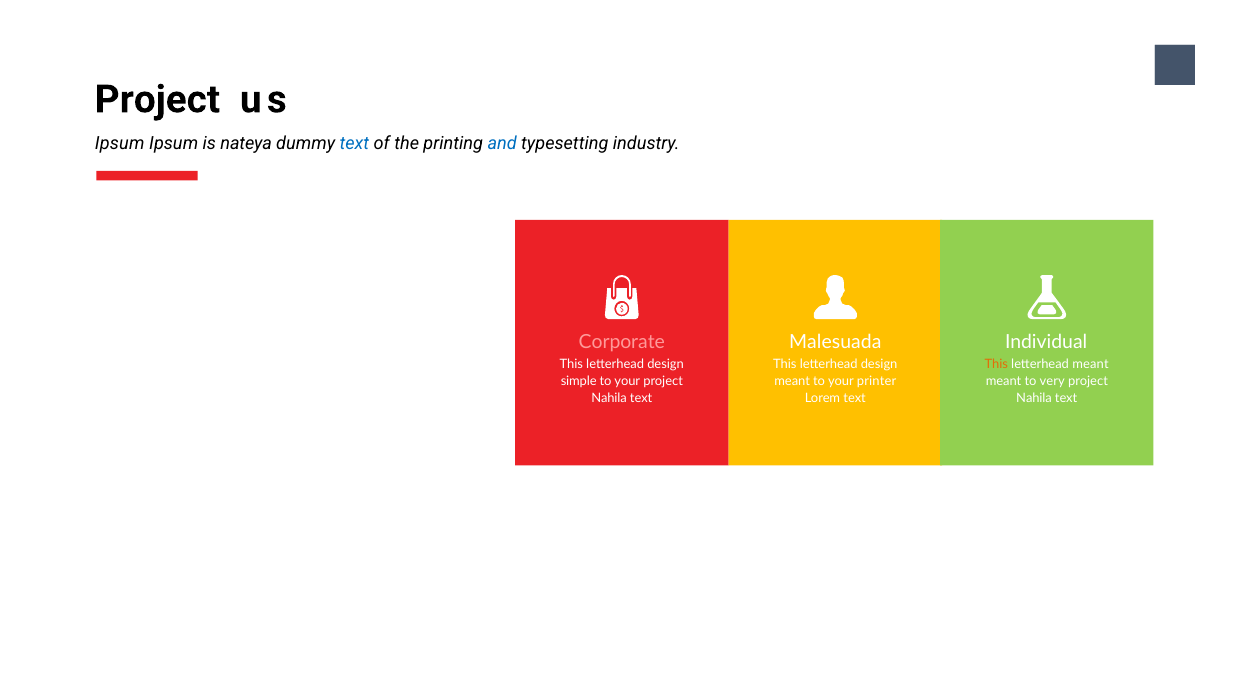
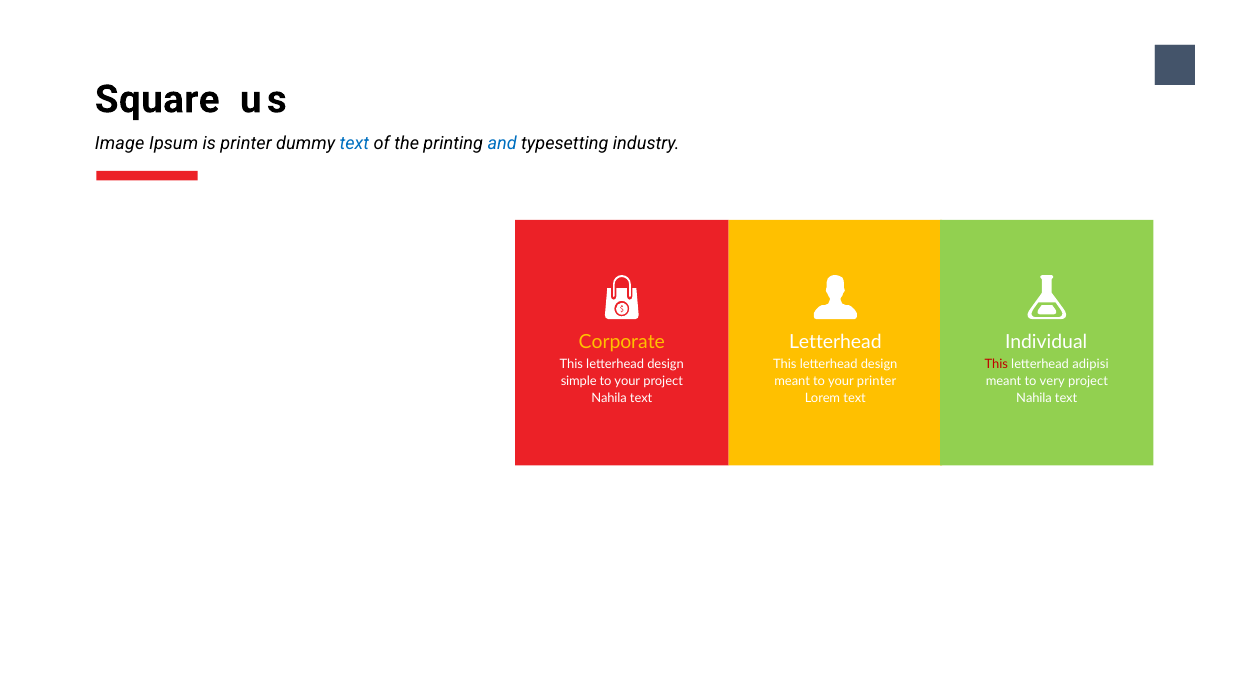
Project: Project -> Square (157, 100)
Ipsum: Ipsum -> Image (120, 144)
is nateya: nateya -> printer (246, 144)
Corporate colour: pink -> yellow (622, 342)
Malesuada: Malesuada -> Letterhead (835, 342)
This colour: orange -> red (996, 365)
letterhead meant: meant -> adipisi (1091, 365)
